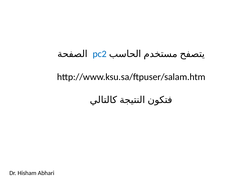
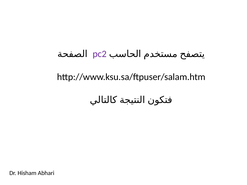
pc2 colour: blue -> purple (100, 54)
